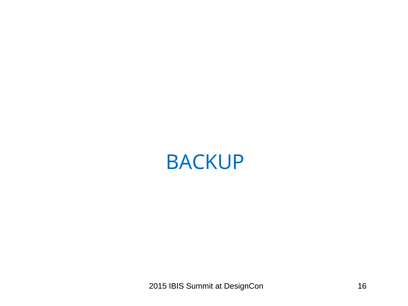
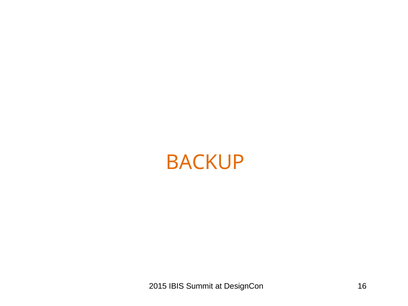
BACKUP colour: blue -> orange (205, 162)
